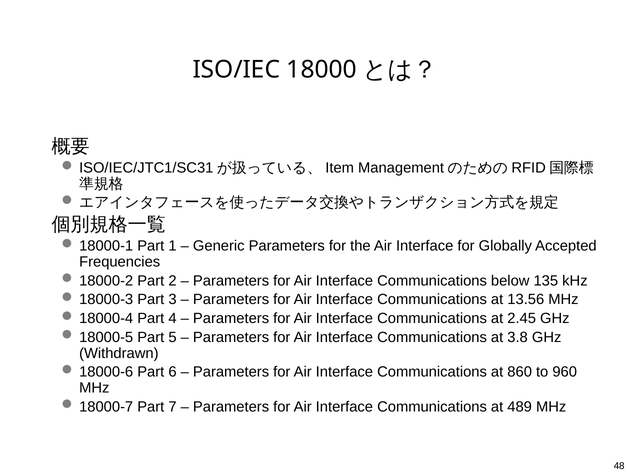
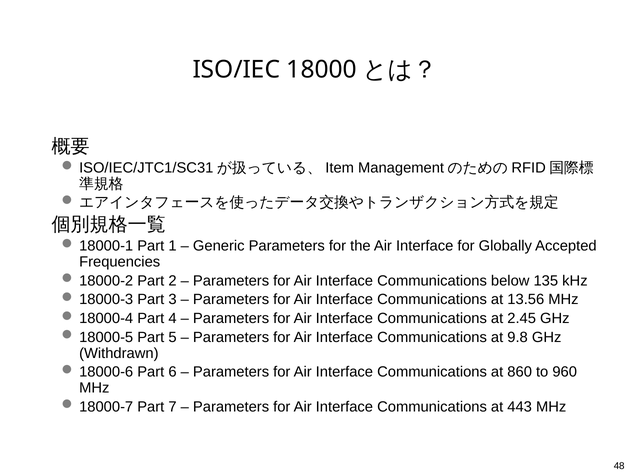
3.8: 3.8 -> 9.8 (518, 337)
489: 489 -> 443 (520, 407)
